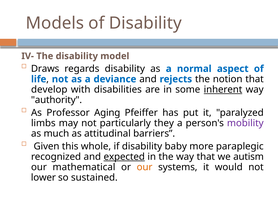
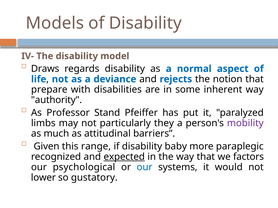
develop: develop -> prepare (49, 90)
inherent underline: present -> none (223, 90)
Aging: Aging -> Stand (107, 113)
whole: whole -> range (96, 147)
autism: autism -> factors (249, 157)
mathematical: mathematical -> psychological (84, 168)
our colour: orange -> blue (145, 168)
sustained: sustained -> gustatory (94, 178)
